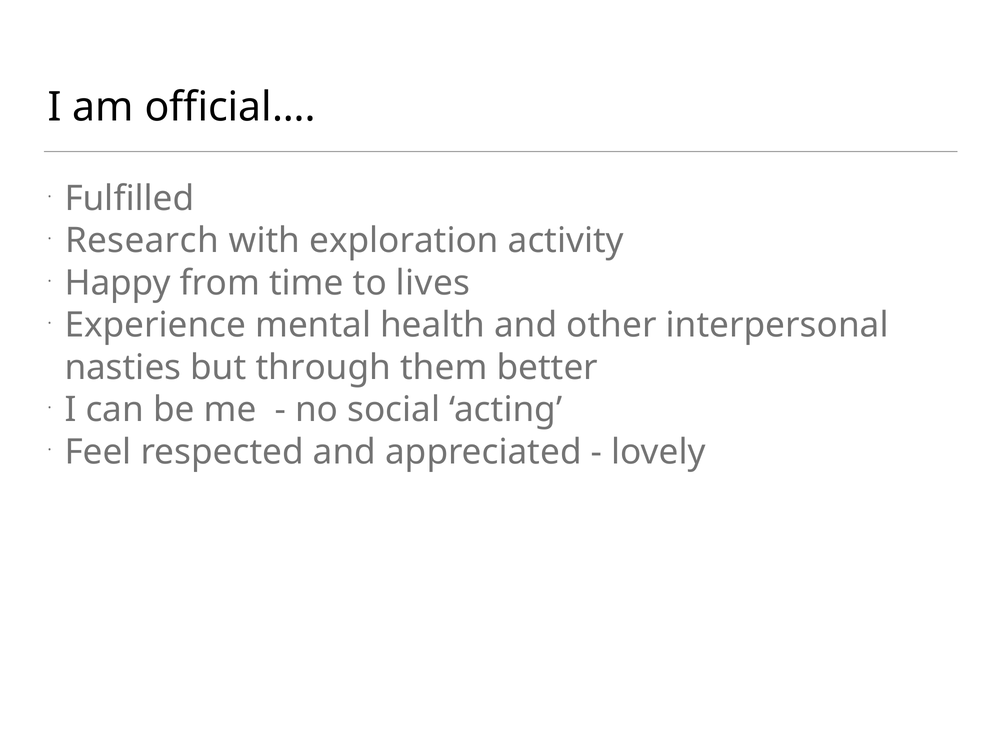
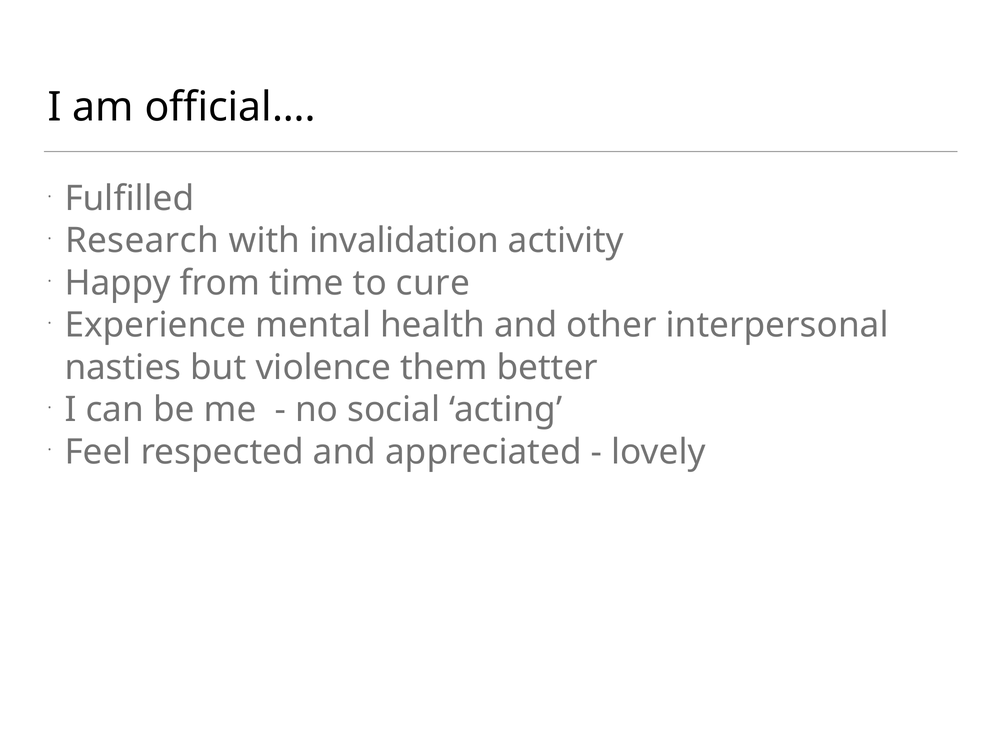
exploration: exploration -> invalidation (404, 241)
lives: lives -> cure (433, 283)
through: through -> violence (323, 367)
